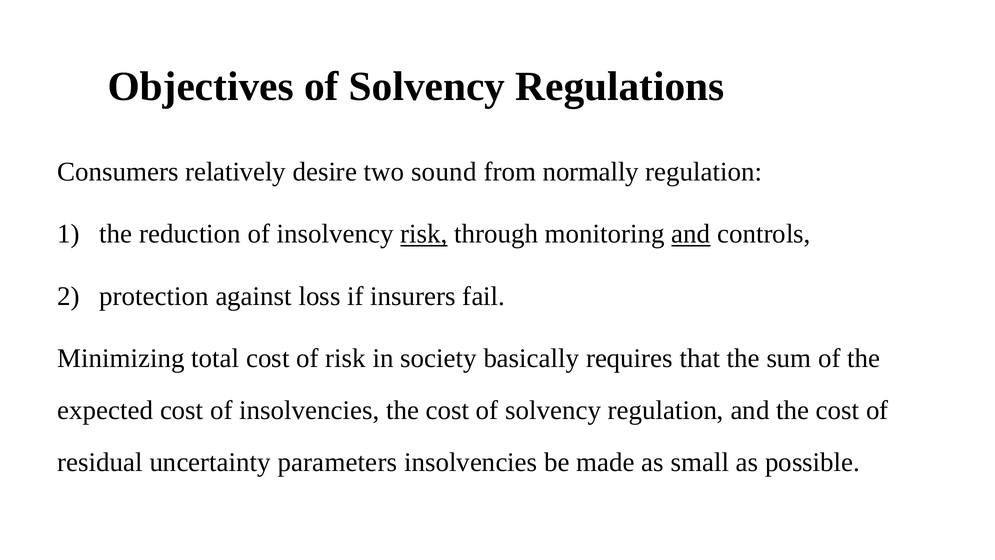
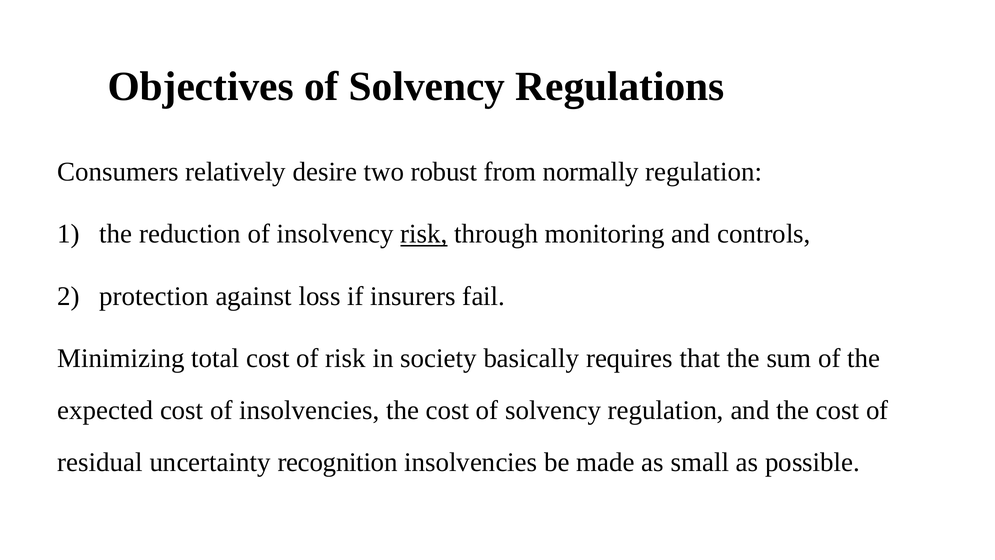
sound: sound -> robust (444, 172)
and underline: present -> none (691, 234)
parameters: parameters -> recognition (338, 462)
